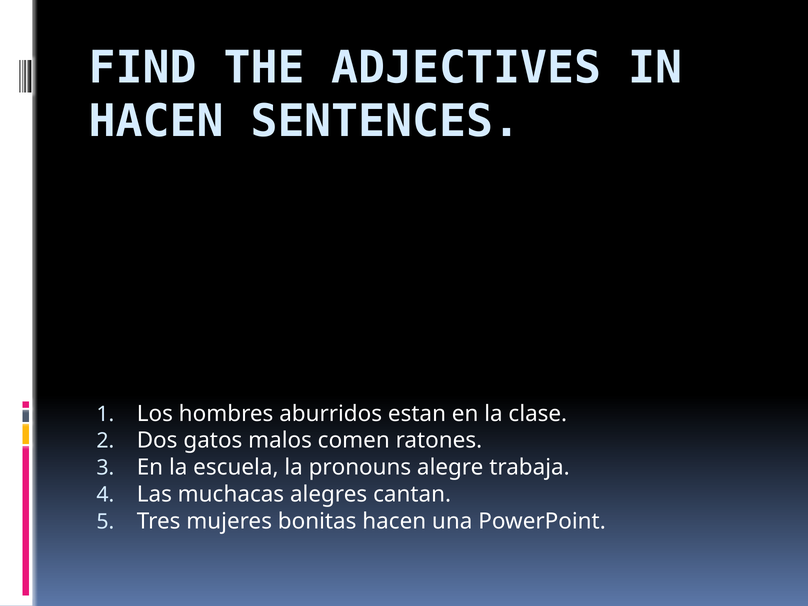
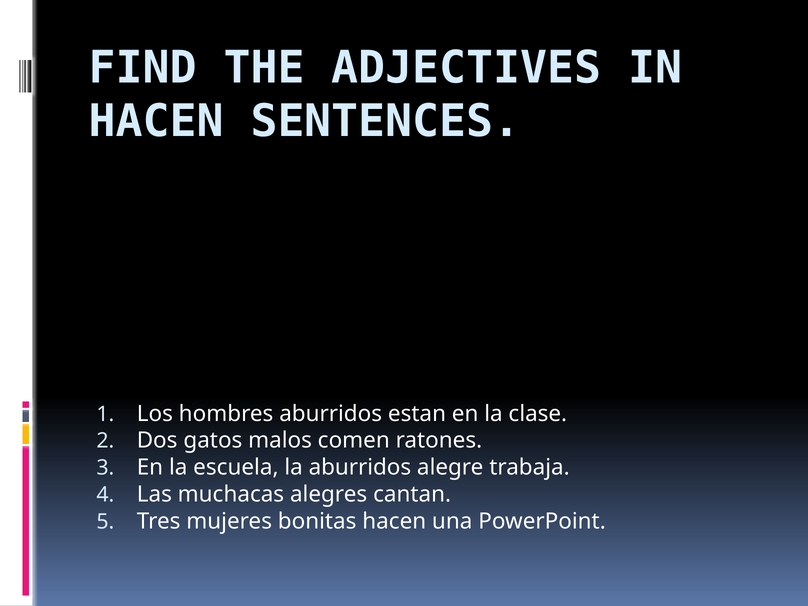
la pronouns: pronouns -> aburridos (360, 468)
